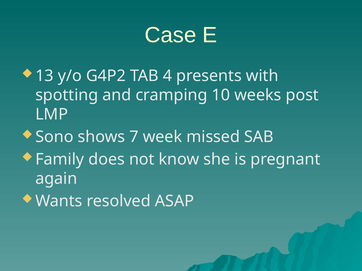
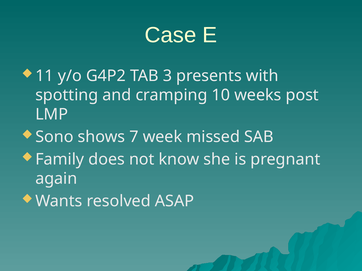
13: 13 -> 11 (44, 76)
4: 4 -> 3 (167, 76)
